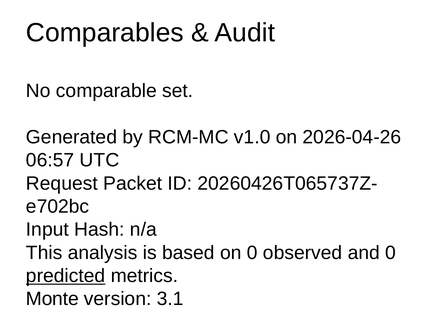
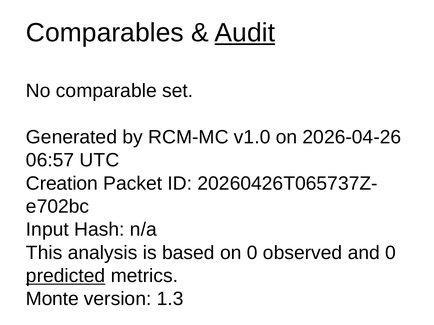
Audit underline: none -> present (245, 33)
Request: Request -> Creation (62, 184)
3.1: 3.1 -> 1.3 (170, 299)
